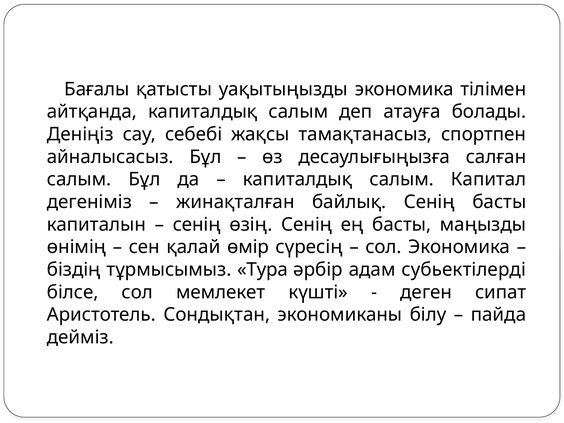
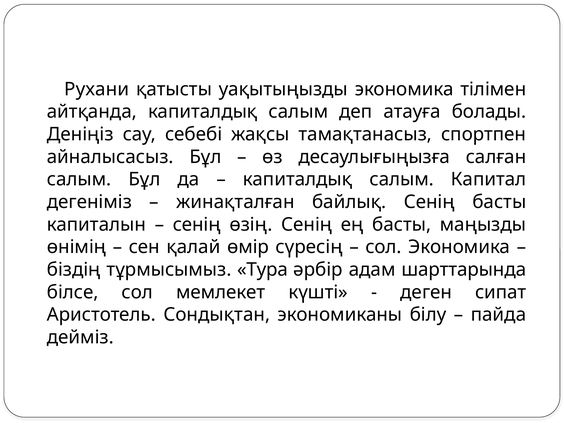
Бағалы: Бағалы -> Рухани (97, 89)
субьектілерді: субьектілерді -> шарттарында (464, 270)
